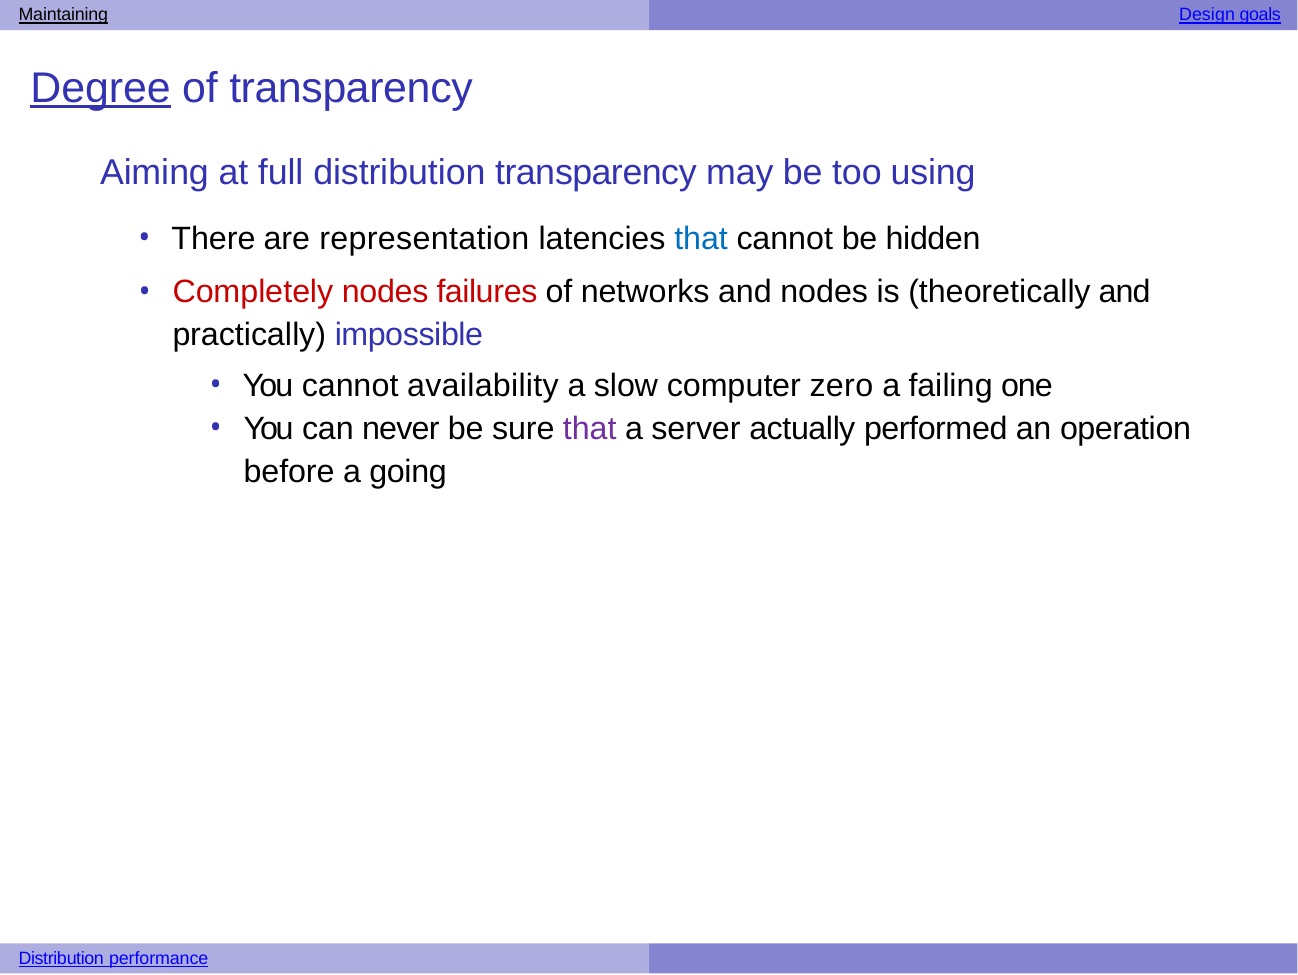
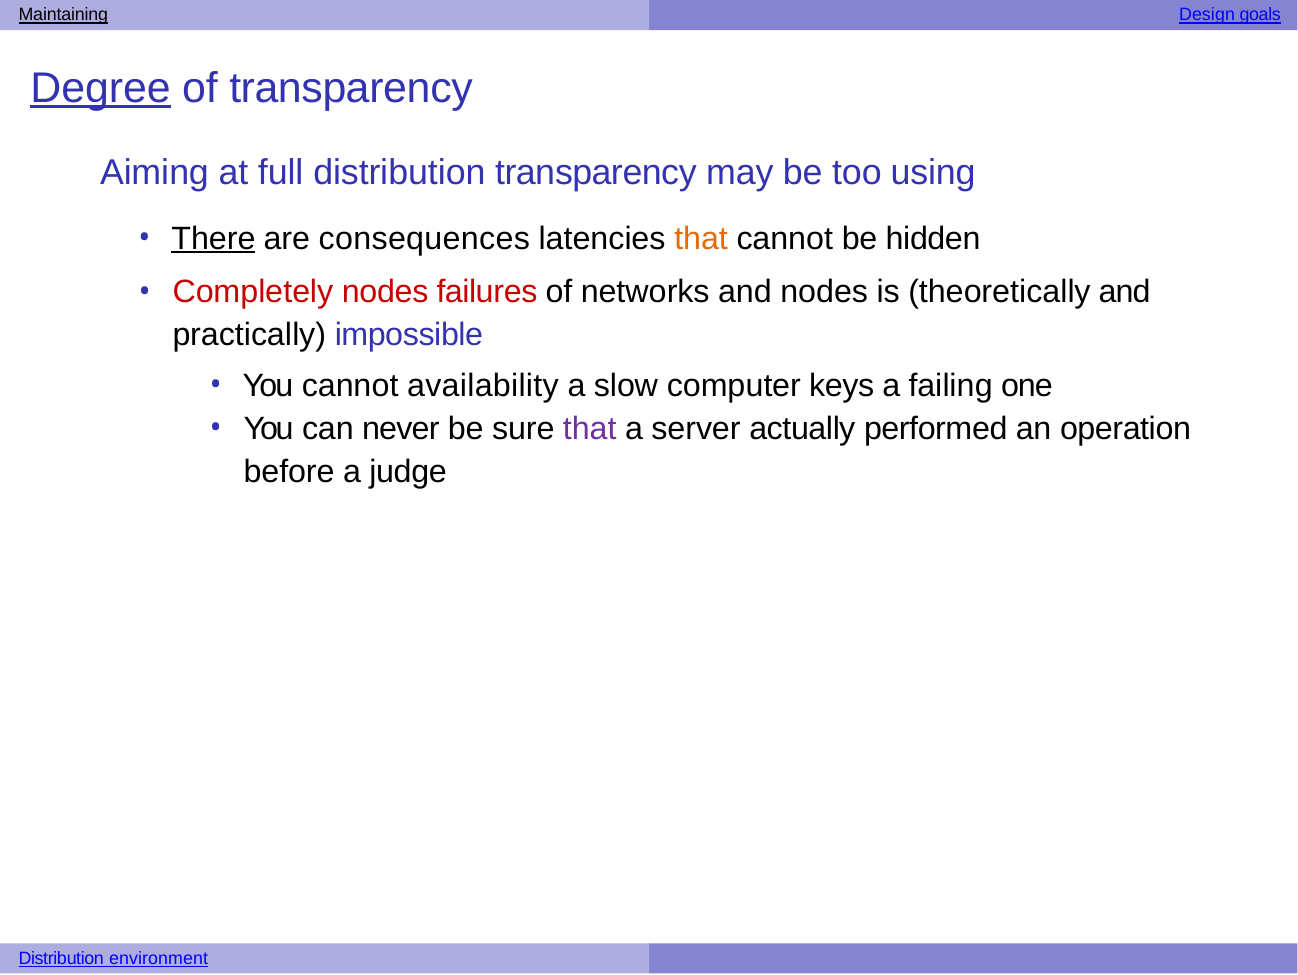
There underline: none -> present (213, 238)
representation: representation -> consequences (424, 238)
that colour: blue -> orange (701, 238)
zero: zero -> keys (842, 385)
going: going -> judge (408, 471)
performance: performance -> environment (159, 958)
